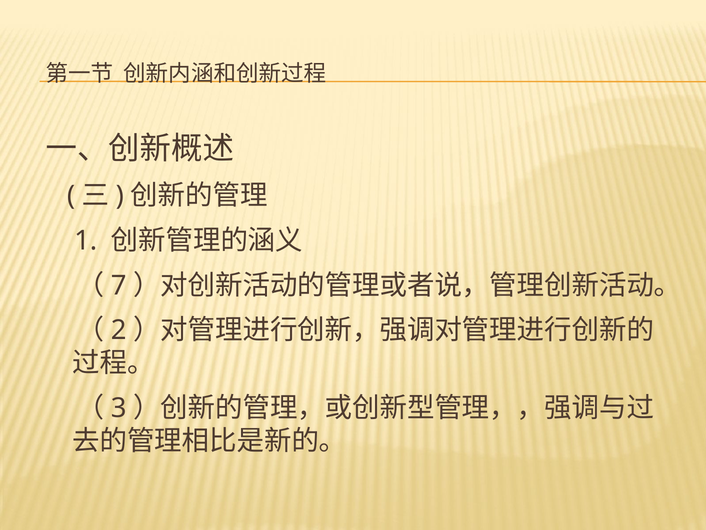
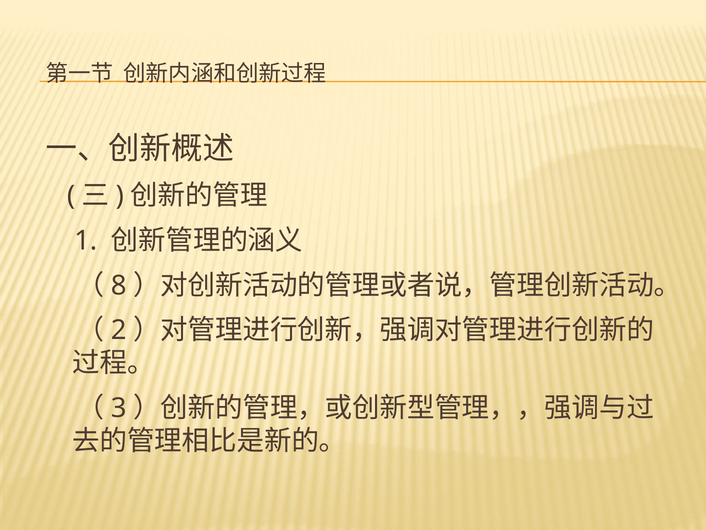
7: 7 -> 8 (119, 285)
